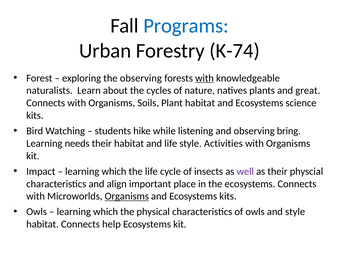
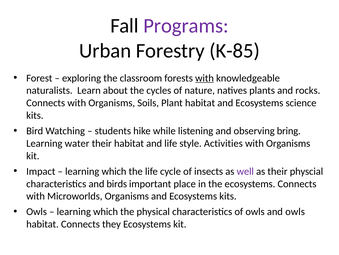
Programs colour: blue -> purple (186, 26)
K-74: K-74 -> K-85 (235, 51)
the observing: observing -> classroom (141, 78)
great: great -> rocks (308, 90)
needs: needs -> water (77, 143)
align: align -> birds (117, 183)
Organisms underline: present -> none (127, 196)
and style: style -> owls (295, 211)
help: help -> they (111, 224)
